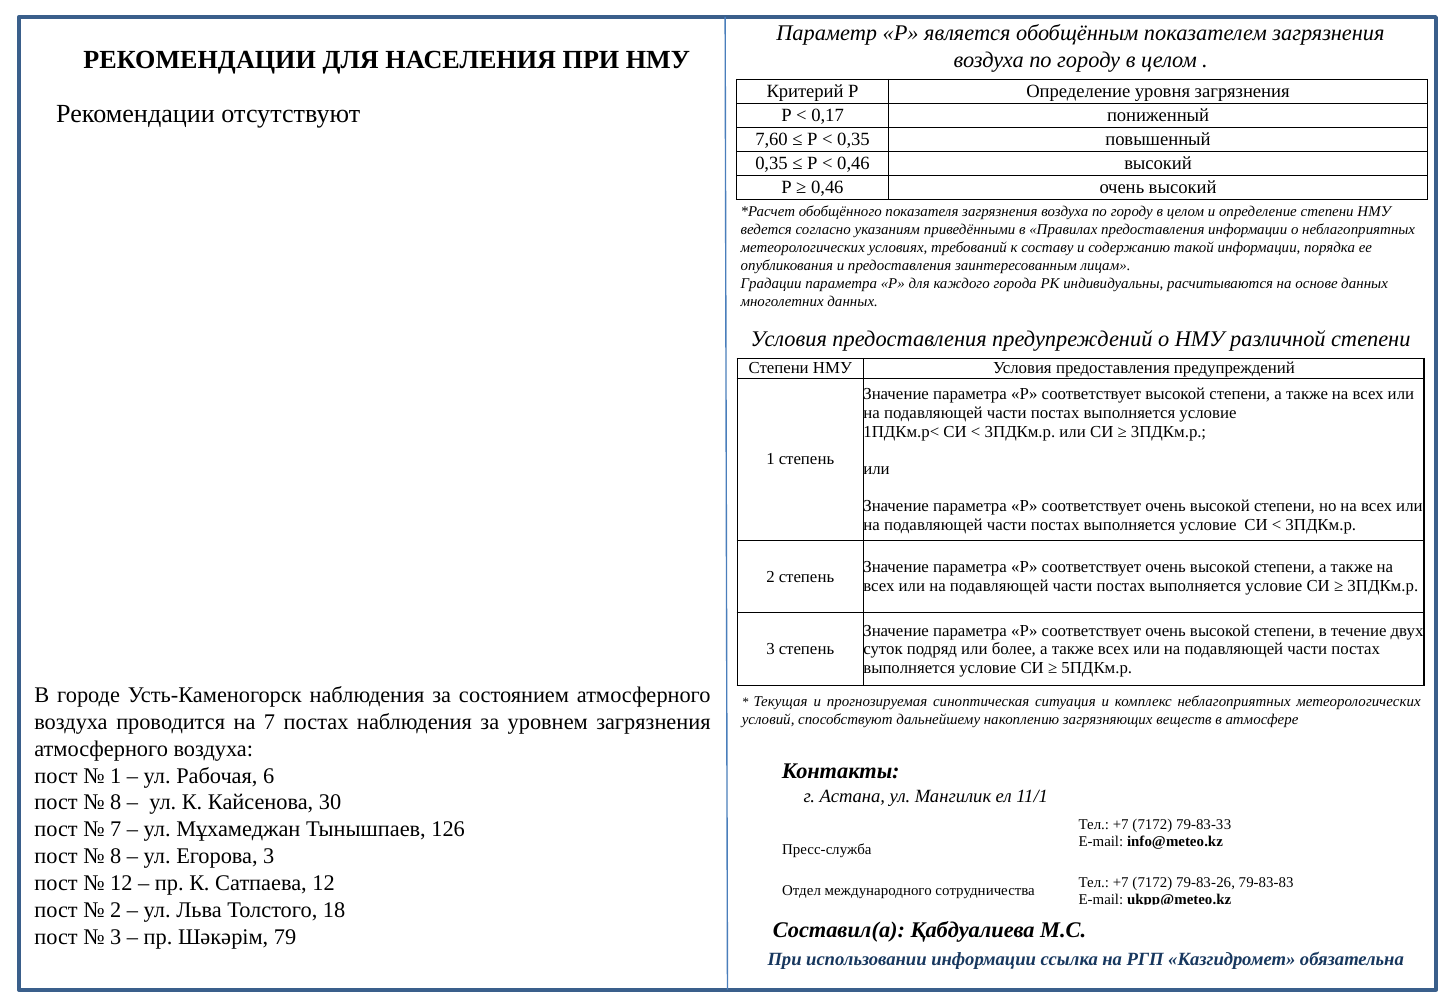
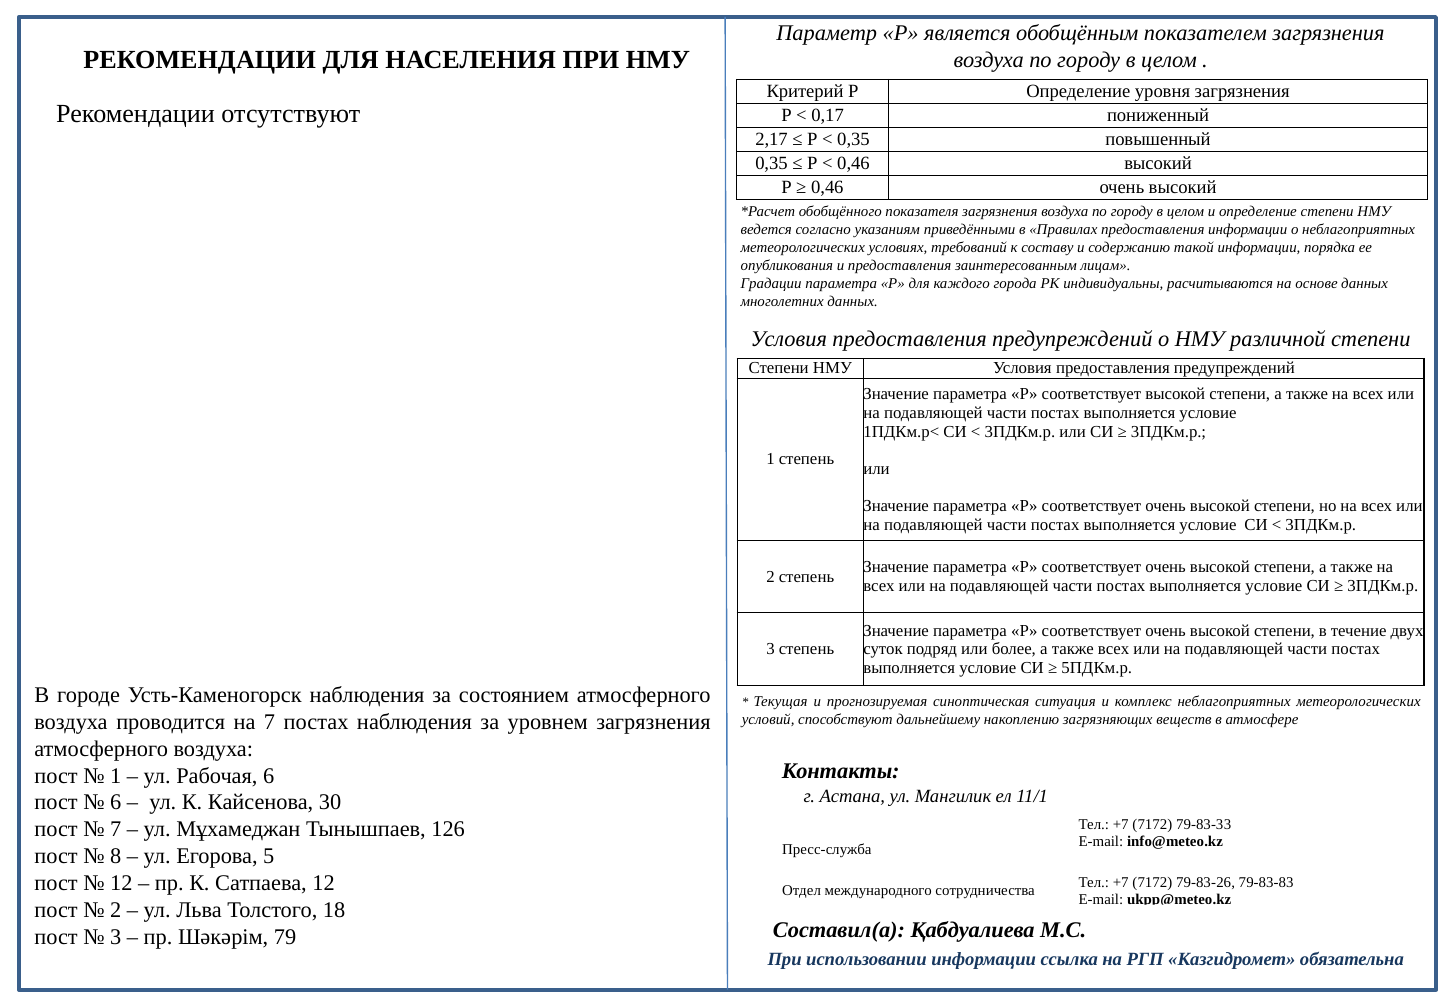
7,60: 7,60 -> 2,17 (772, 139)
8: 8 -> 6 (116, 803)
Егорова 3: 3 -> 5 (269, 856)
